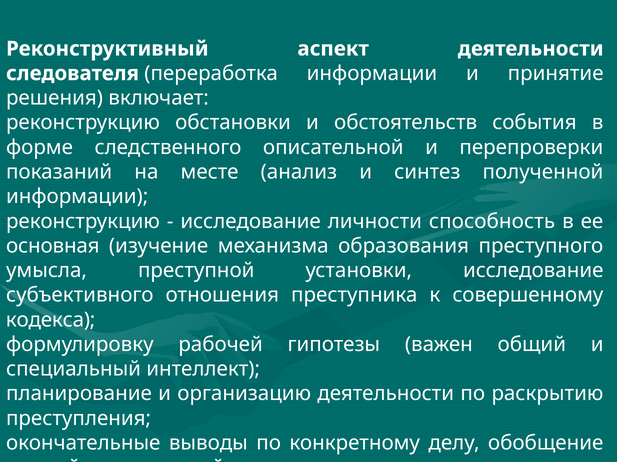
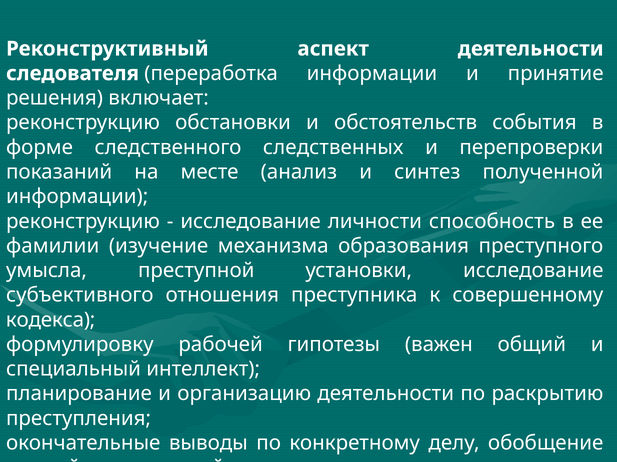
описательной: описательной -> следственных (333, 148)
основная: основная -> фамилии (53, 246)
